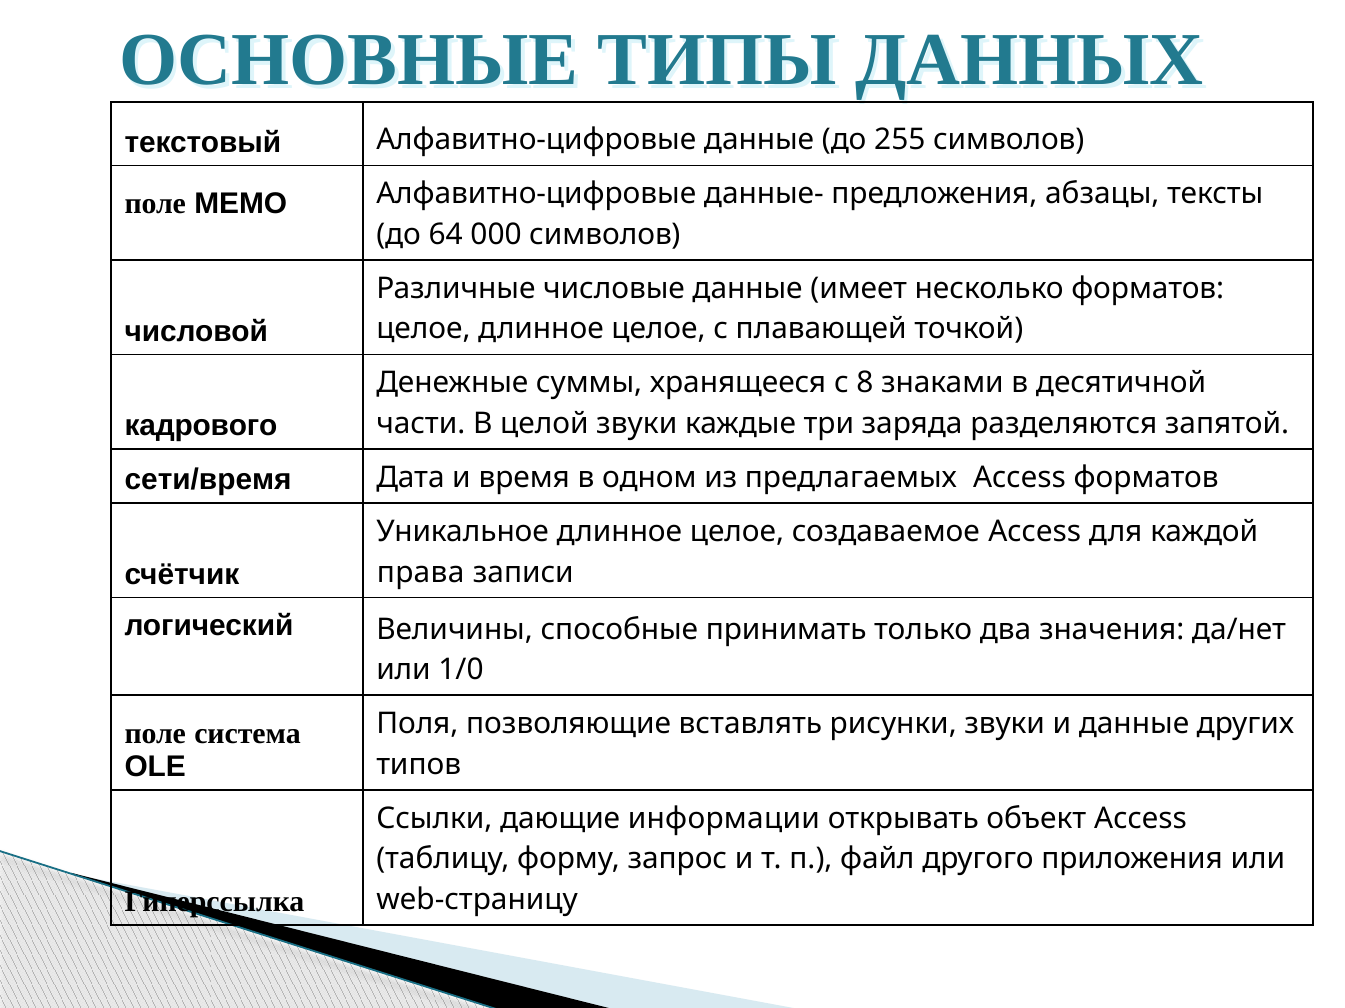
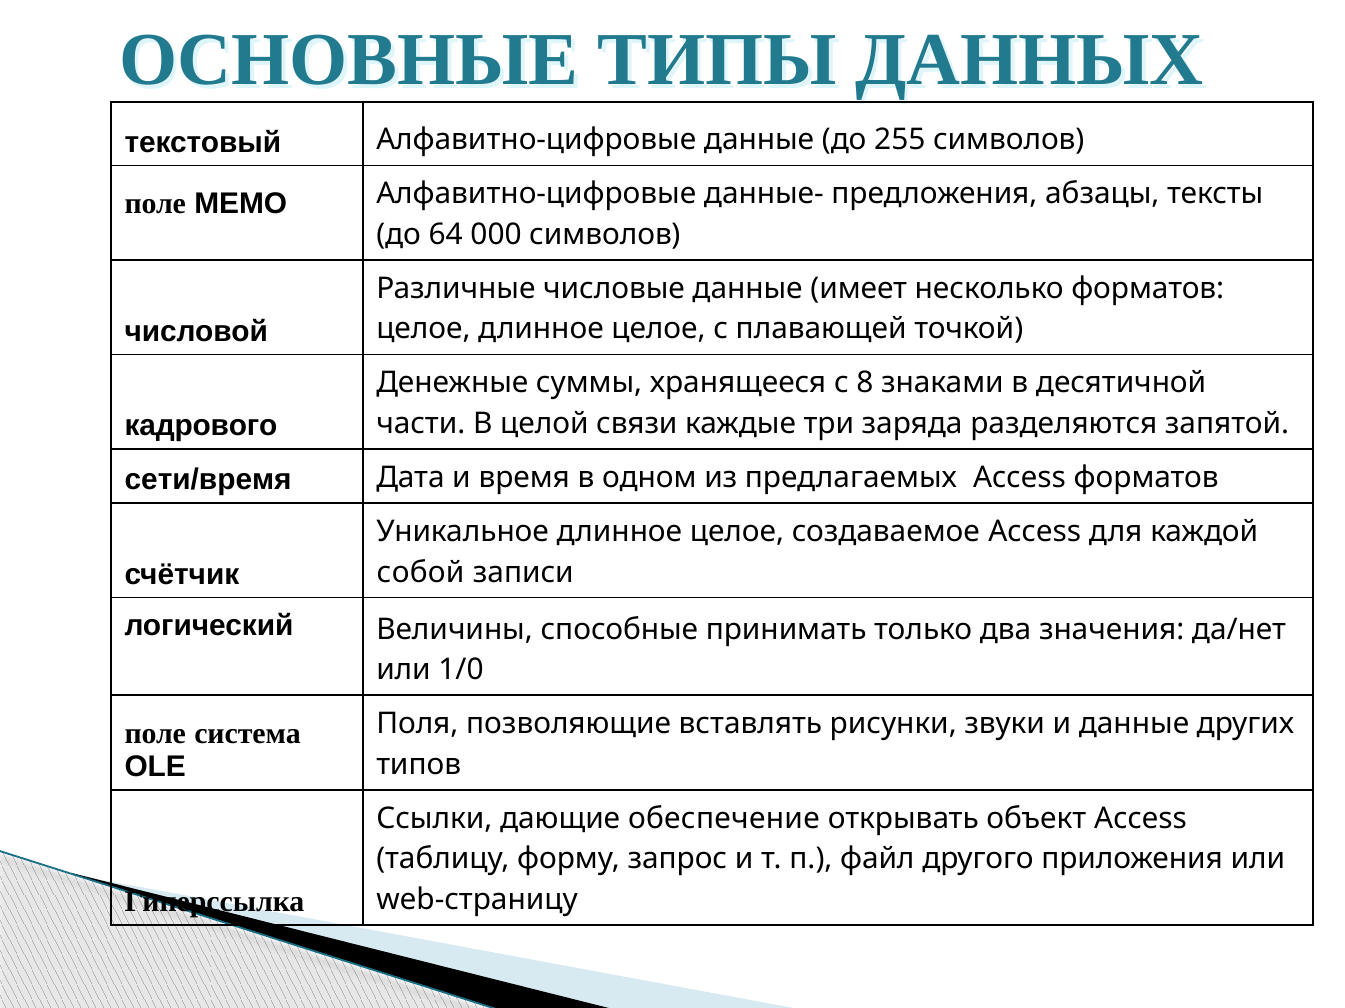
целой звуки: звуки -> связи (637, 424)
права: права -> собой (421, 573)
информации: информации -> обеспечение (724, 819)
